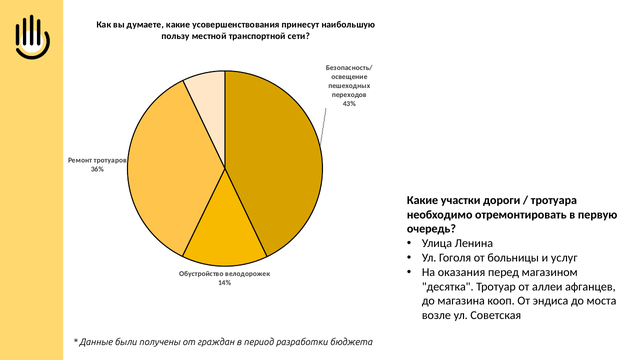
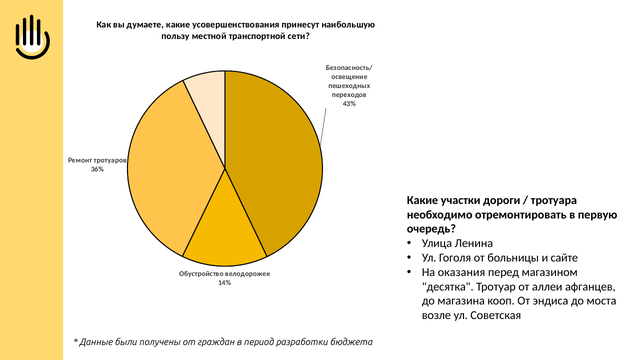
услуг: услуг -> сайте (564, 257)
